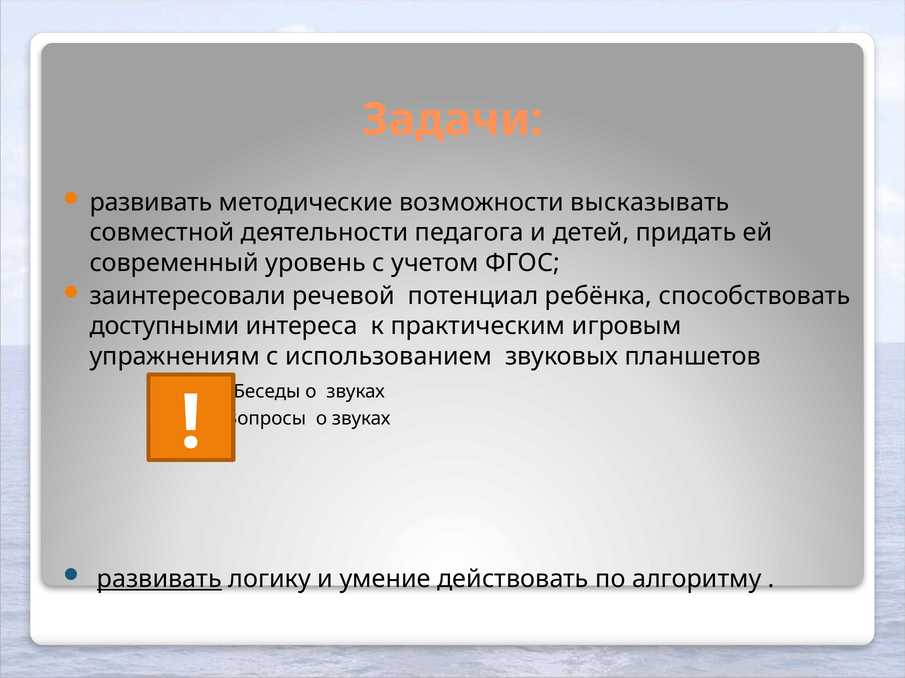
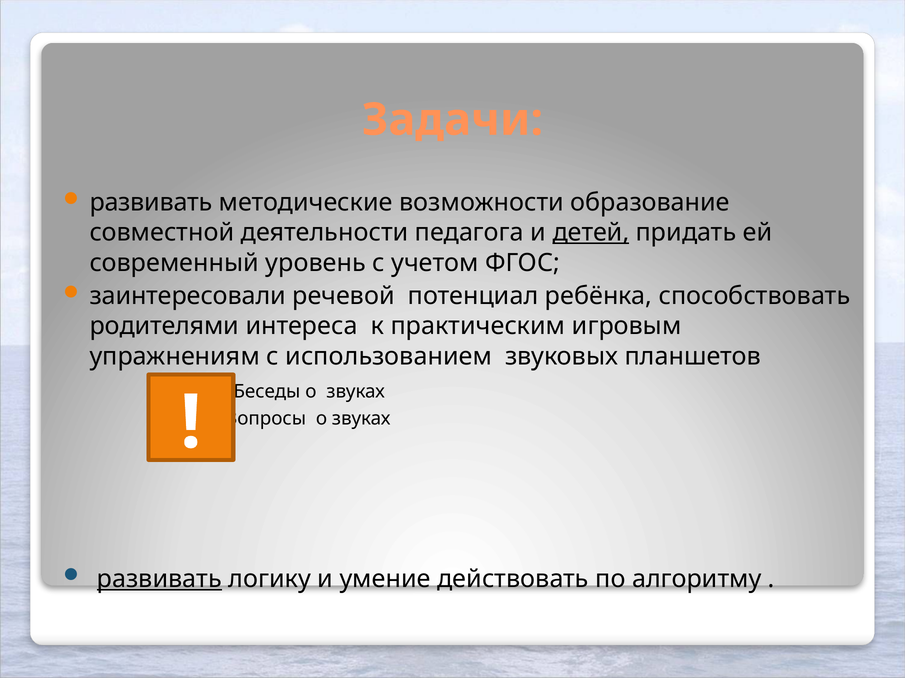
высказывать: высказывать -> образование (650, 203)
детей underline: none -> present (591, 233)
доступными: доступными -> родителями (164, 327)
